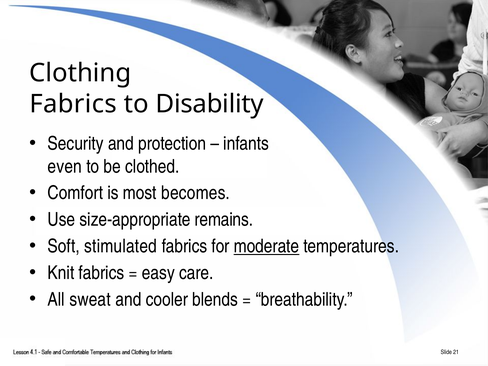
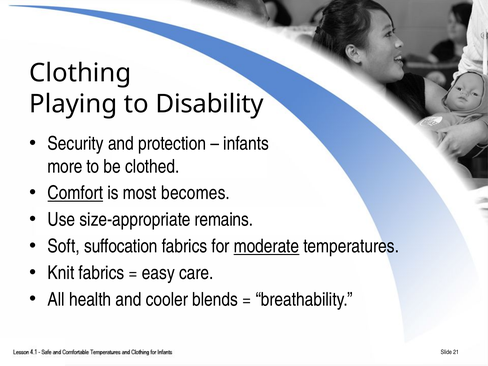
Fabrics: Fabrics -> Playing (73, 104)
even: even -> more (65, 166)
Comfort underline: none -> present (75, 193)
stimulated: stimulated -> suffocation (121, 246)
sweat: sweat -> health (90, 299)
